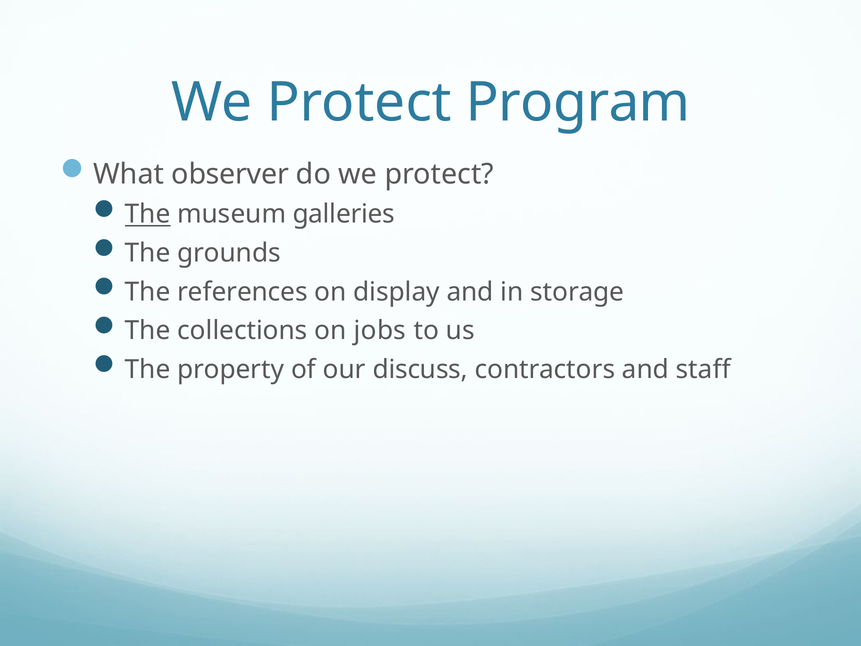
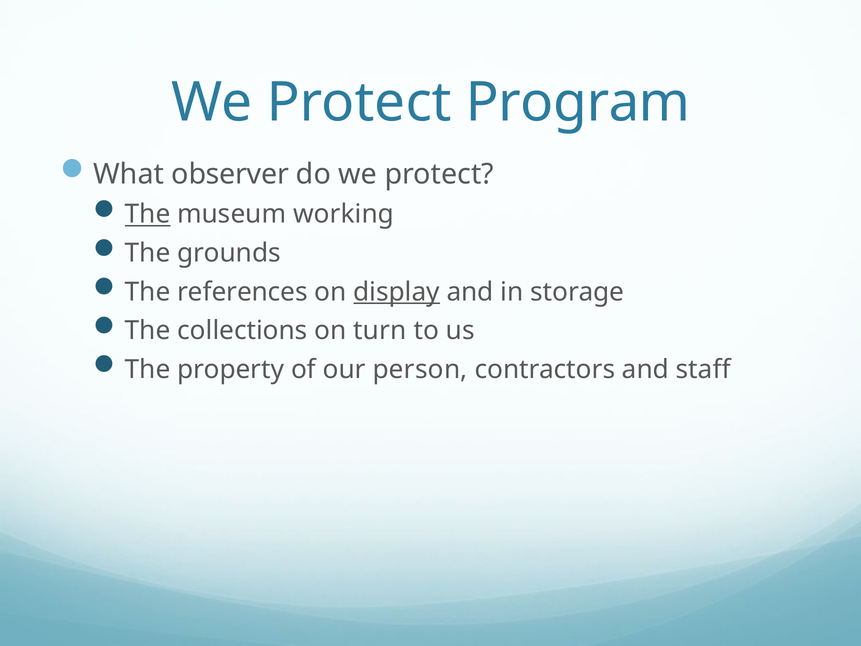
galleries: galleries -> working (344, 214)
display underline: none -> present (397, 292)
jobs: jobs -> turn (380, 330)
discuss: discuss -> person (420, 369)
